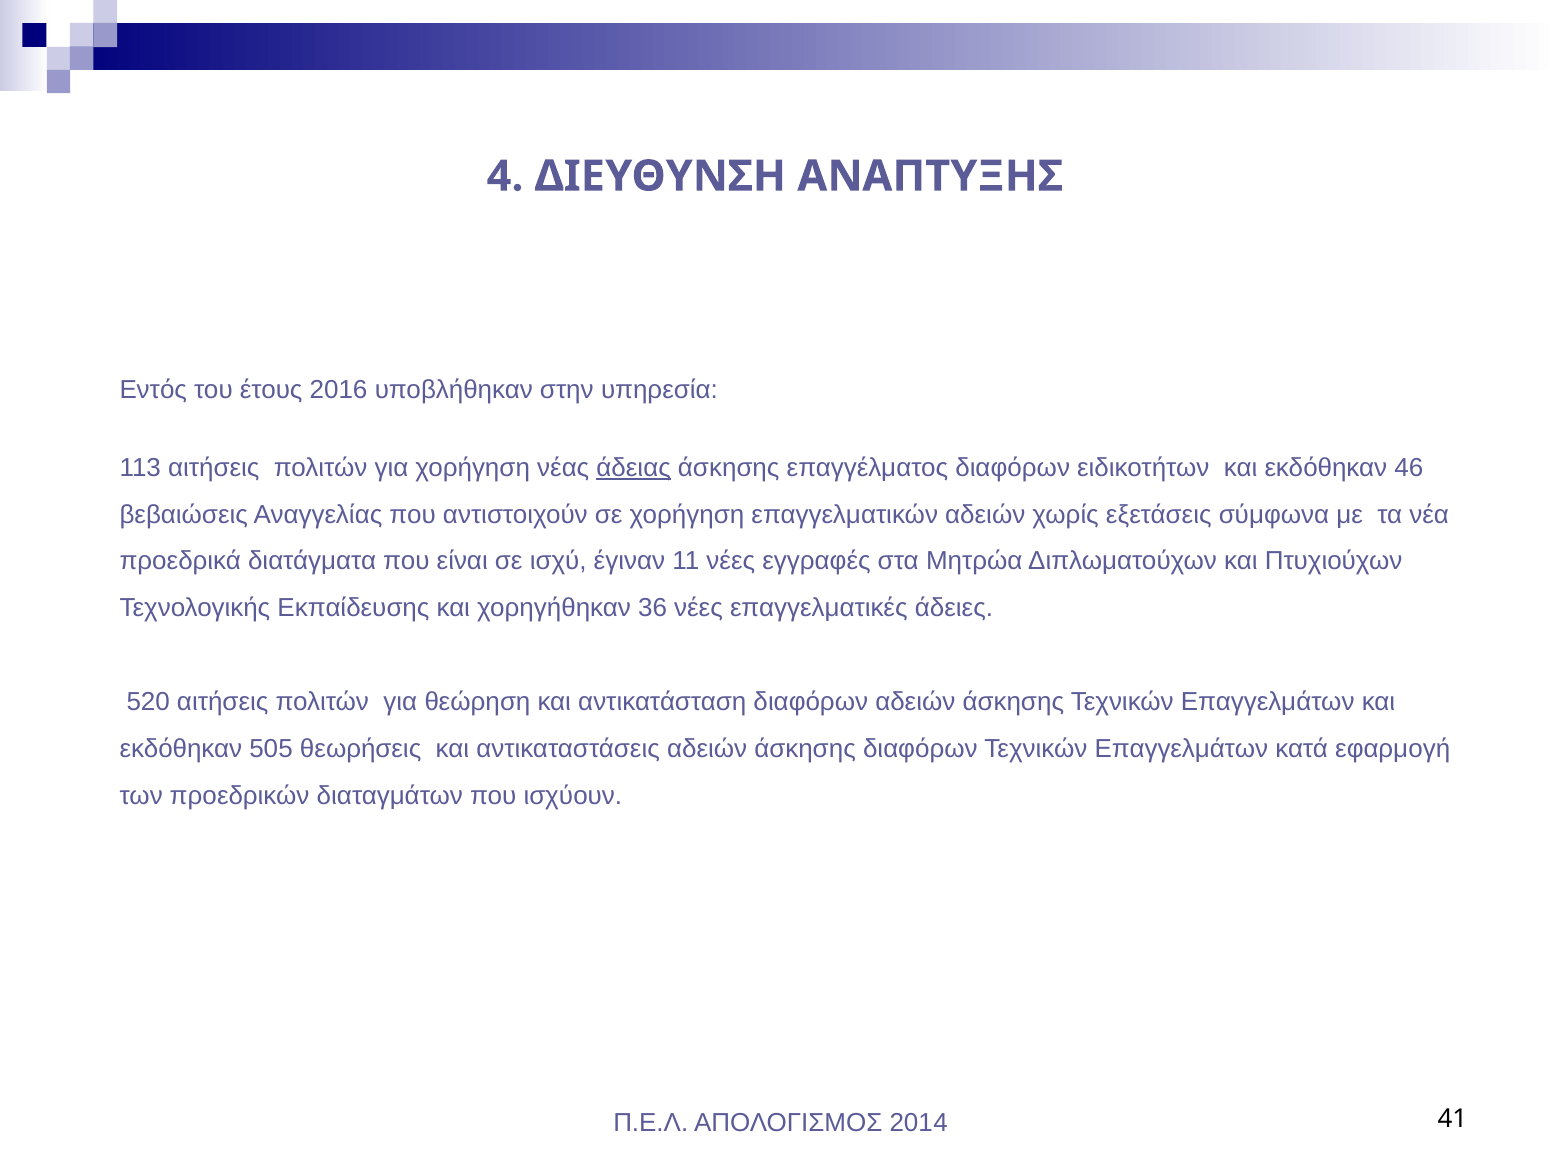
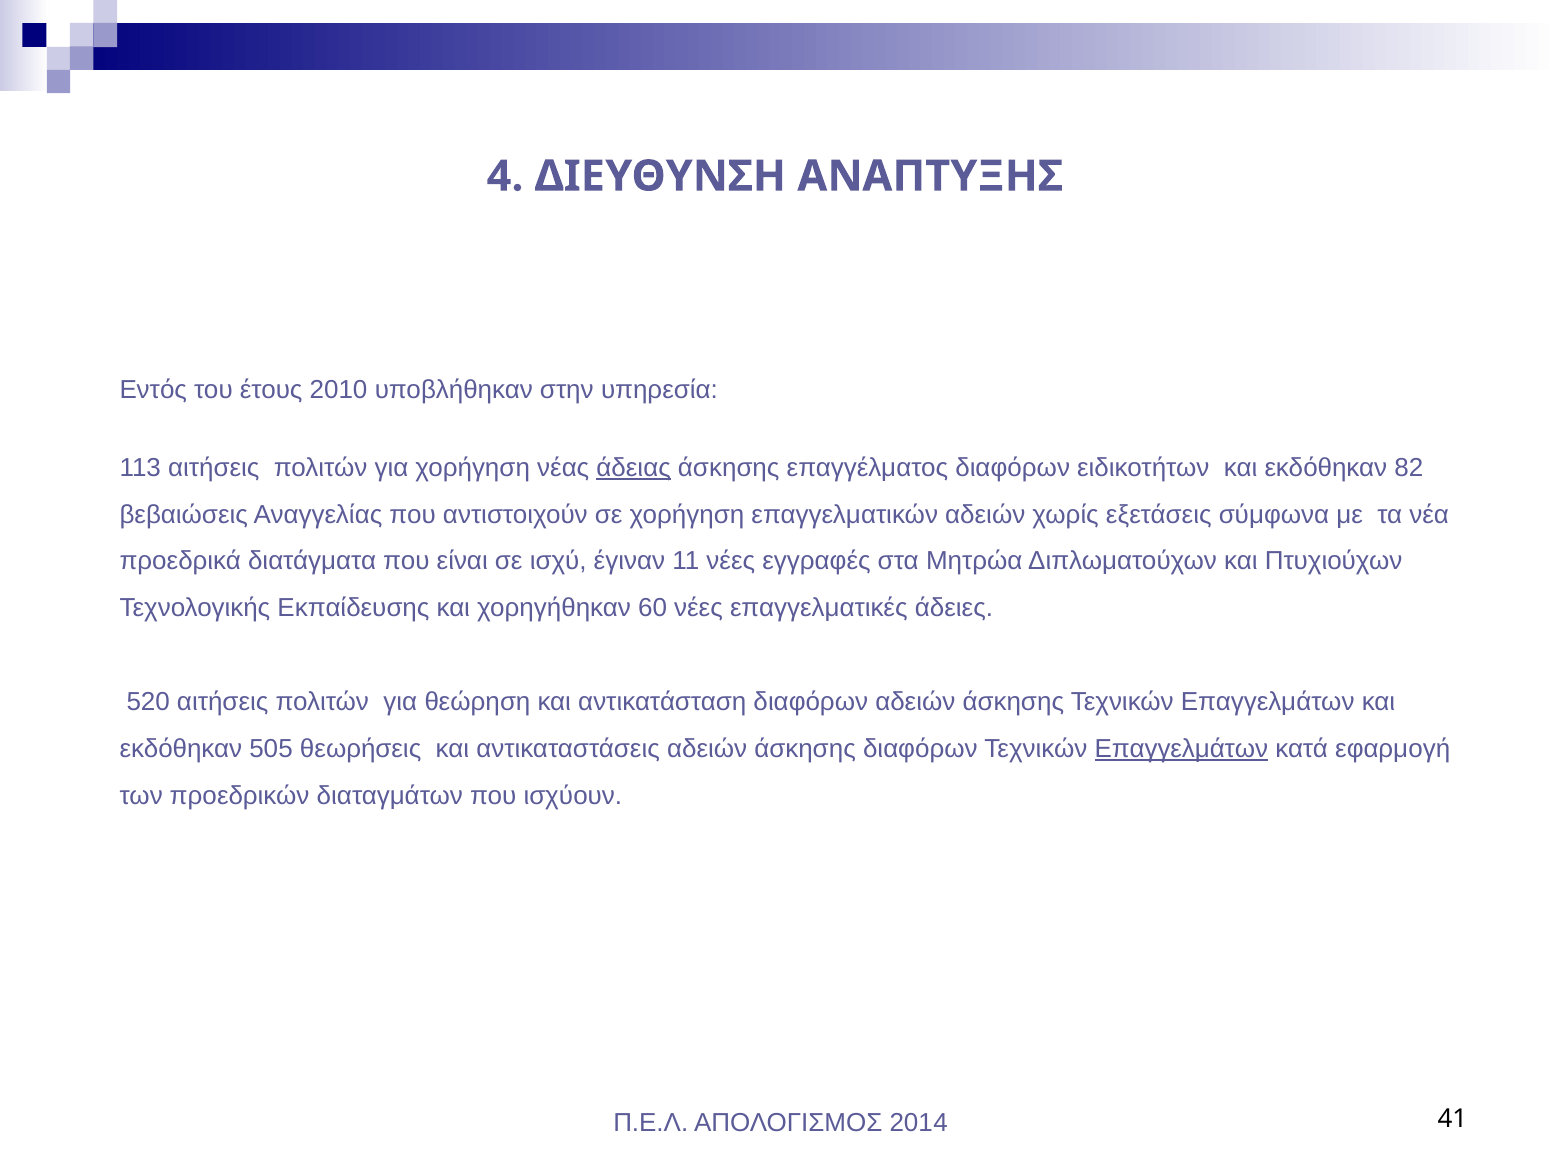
2016: 2016 -> 2010 (339, 389)
46: 46 -> 82 (1409, 468)
36: 36 -> 60 (653, 608)
Επαγγελμάτων underline: none -> present (1181, 749)
